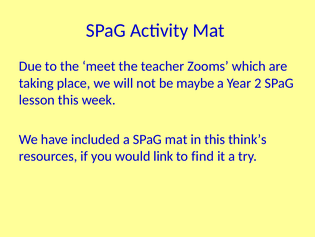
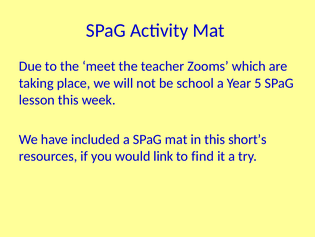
maybe: maybe -> school (195, 83)
2: 2 -> 5 (258, 83)
think’s: think’s -> short’s (247, 139)
